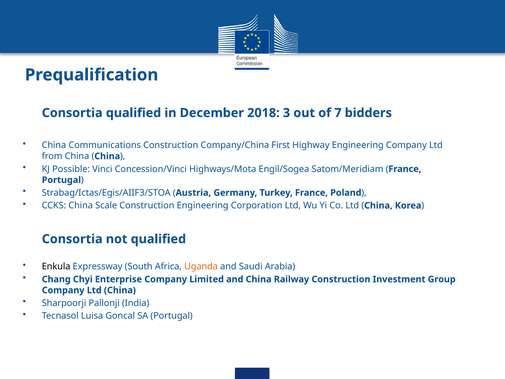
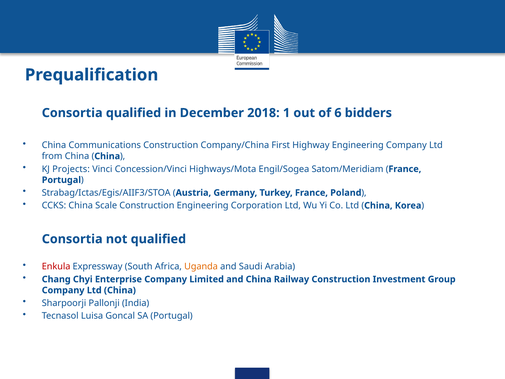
3: 3 -> 1 (287, 113)
7: 7 -> 6 (338, 113)
Possible: Possible -> Projects (71, 169)
Enkula colour: black -> red (56, 266)
